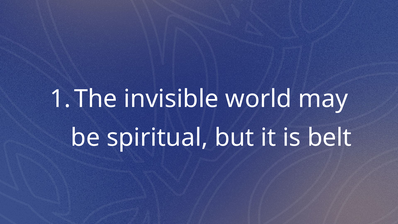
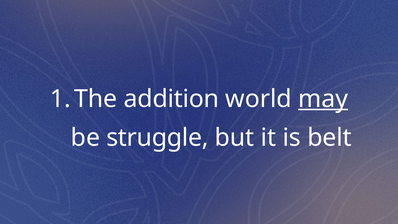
invisible: invisible -> addition (171, 99)
may underline: none -> present (323, 99)
spiritual: spiritual -> struggle (157, 138)
